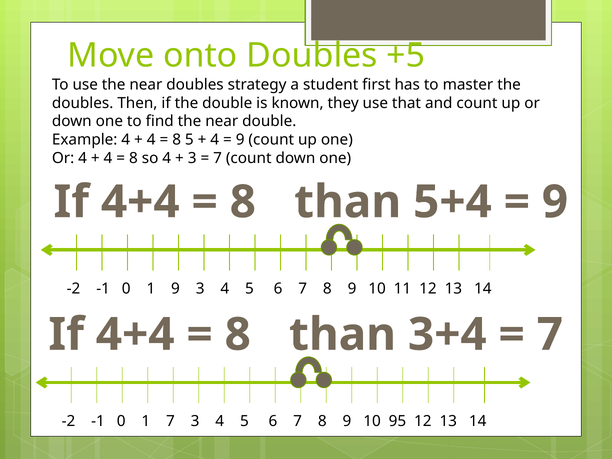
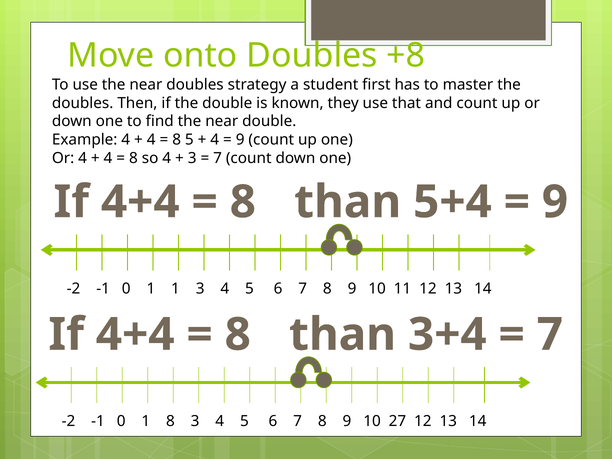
+5: +5 -> +8 (406, 55)
1 9: 9 -> 1 (175, 289)
1 7: 7 -> 8 (170, 421)
95: 95 -> 27 (397, 421)
